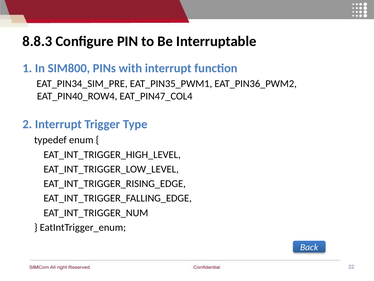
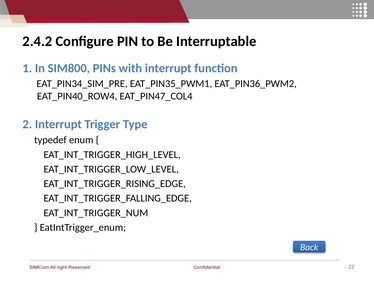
8.8.3: 8.8.3 -> 2.4.2 (37, 41)
